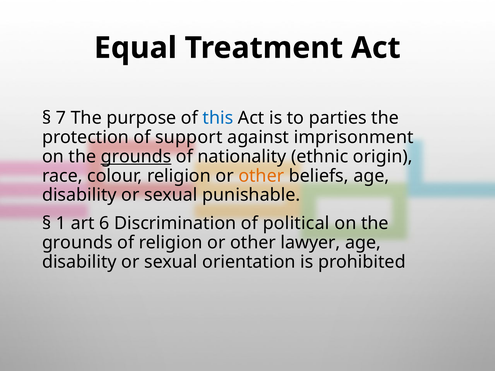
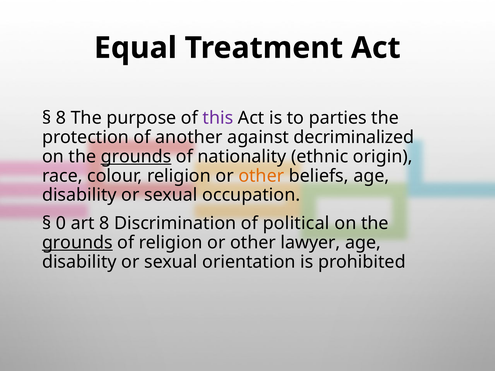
7: 7 -> 8 (61, 118)
this colour: blue -> purple (218, 118)
support: support -> another (189, 137)
imprisonment: imprisonment -> decriminalized (354, 137)
punishable: punishable -> occupation (251, 195)
1: 1 -> 0 (61, 223)
art 6: 6 -> 8 (104, 223)
grounds underline: none -> present (77, 243)
